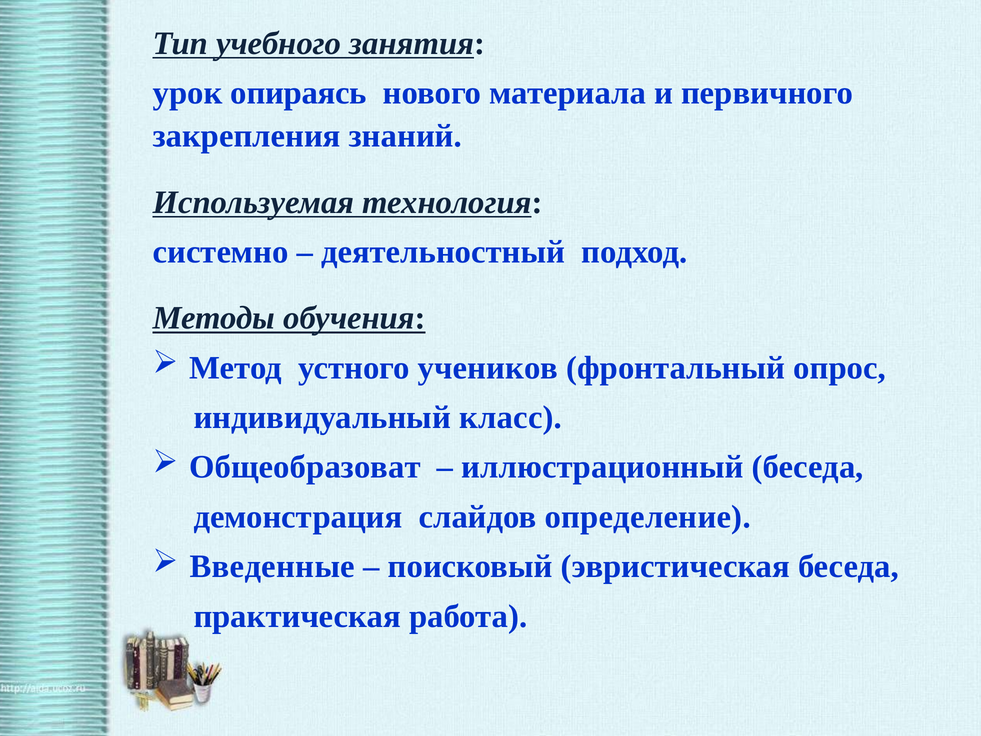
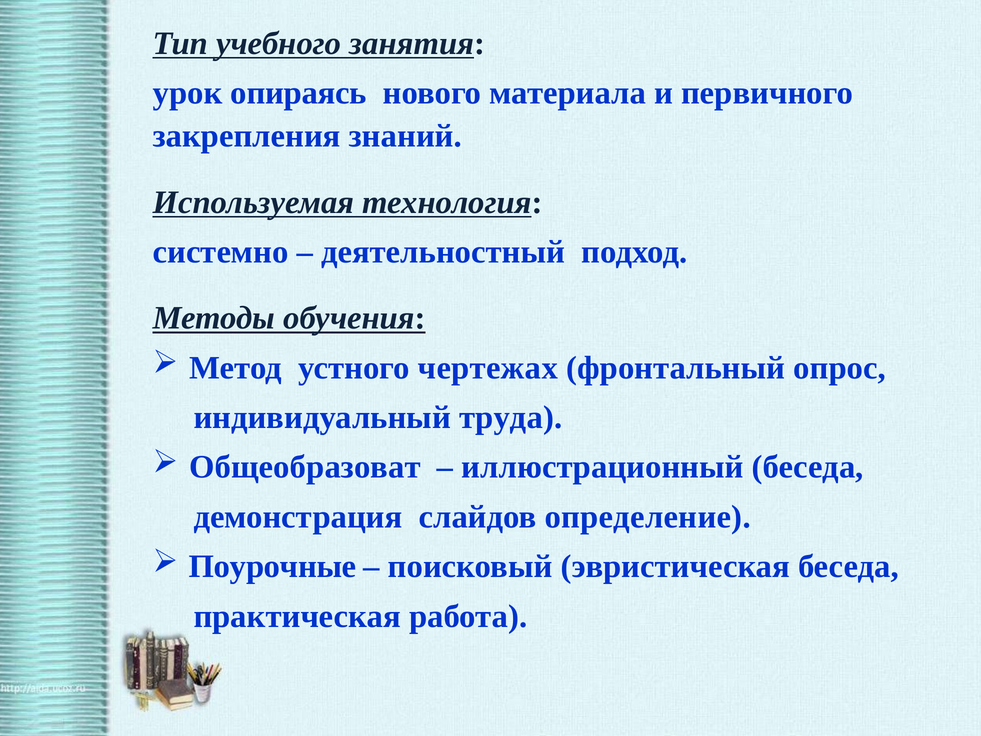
учеников: учеников -> чертежах (488, 368)
класс: класс -> труда (511, 417)
Введенные: Введенные -> Поурочные (273, 566)
